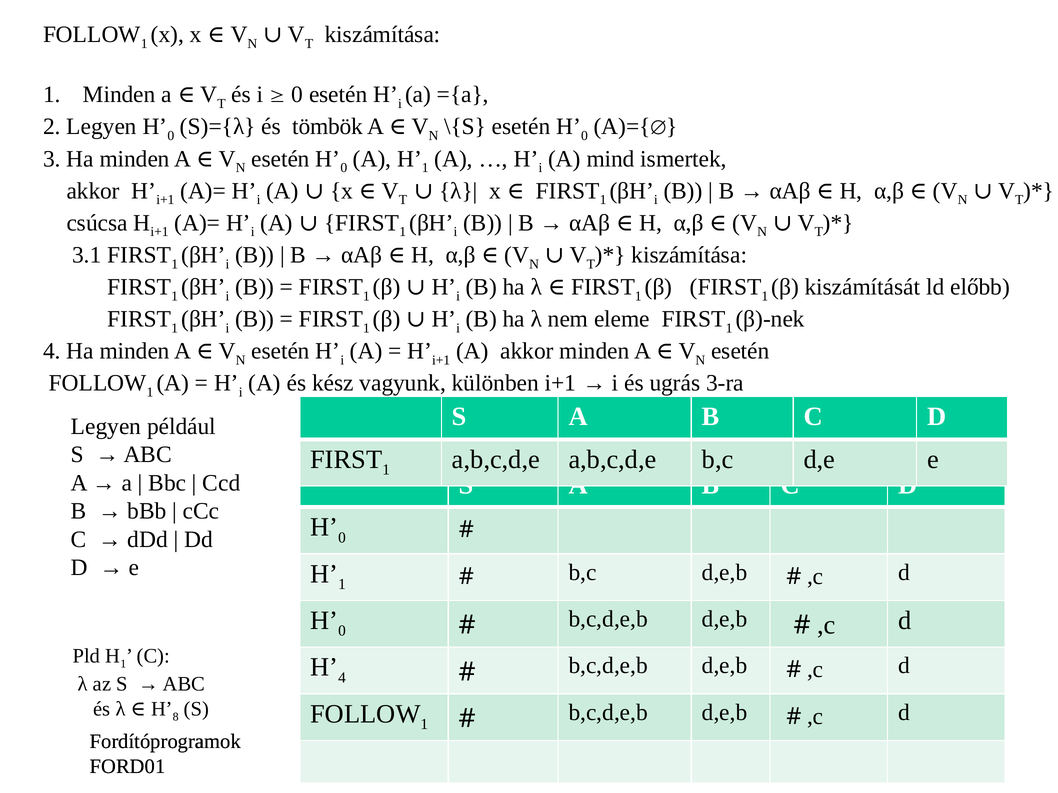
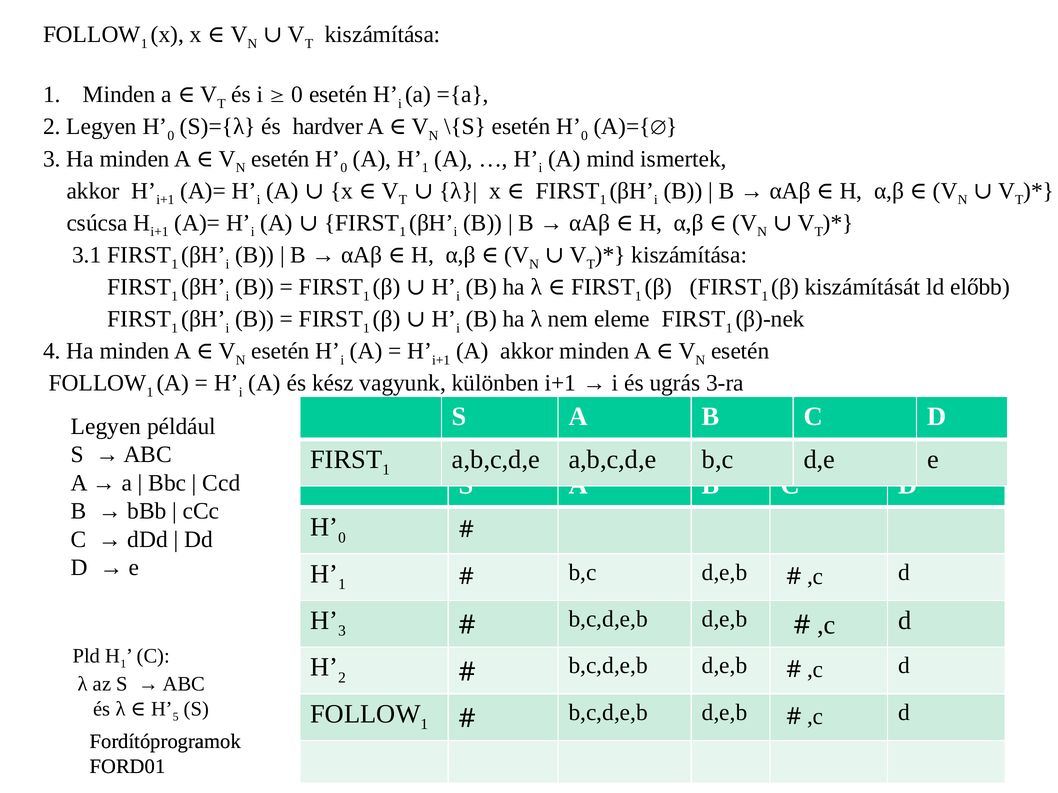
tömbök: tömbök -> hardver (328, 127)
0: 0 -> 3 (342, 631)
H 4: 4 -> 2 (342, 678)
8: 8 -> 5 (176, 717)
